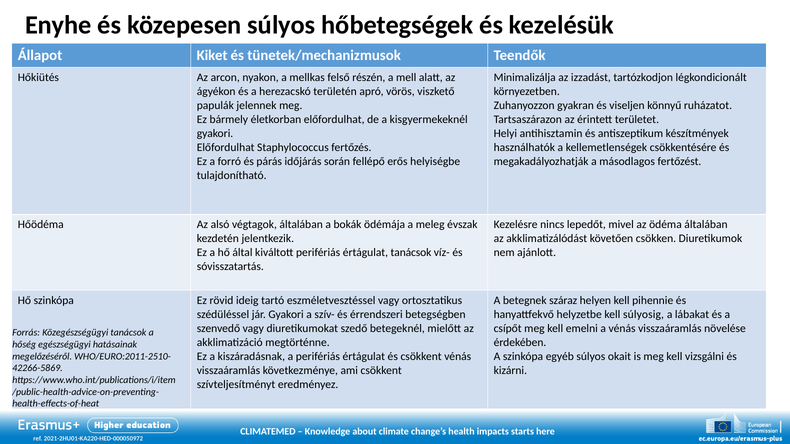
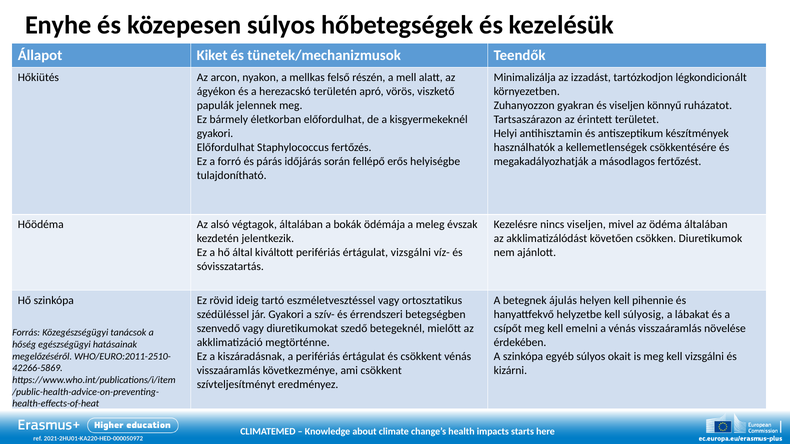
nincs lepedőt: lepedőt -> viseljen (586, 225)
értágulat tanácsok: tanácsok -> vizsgálni (411, 253)
száraz: száraz -> ájulás (563, 301)
